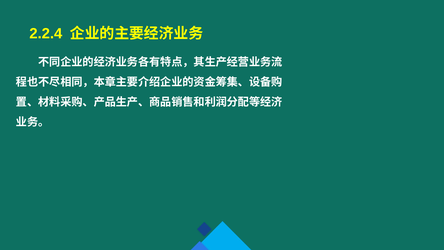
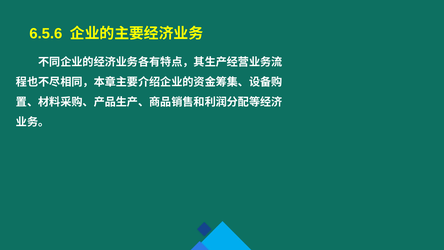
2.2.4: 2.2.4 -> 6.5.6 (46, 33)
